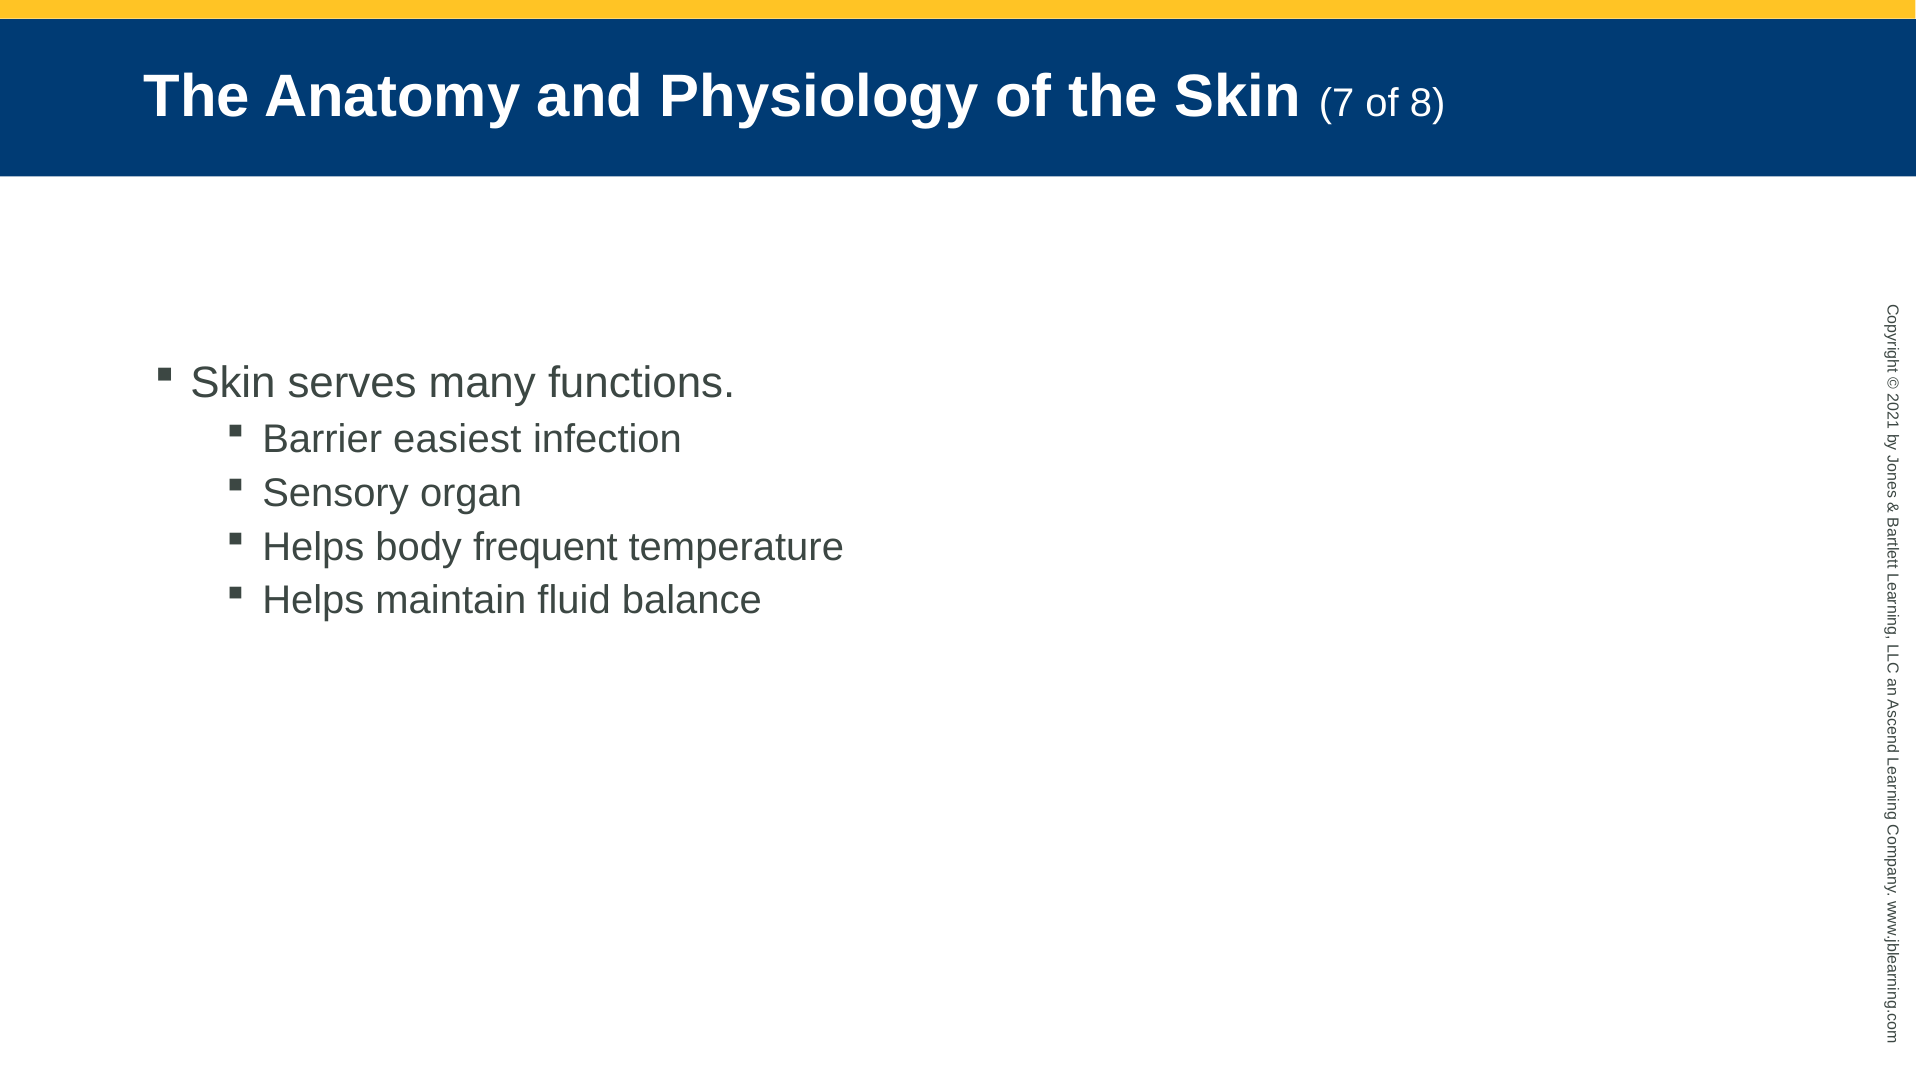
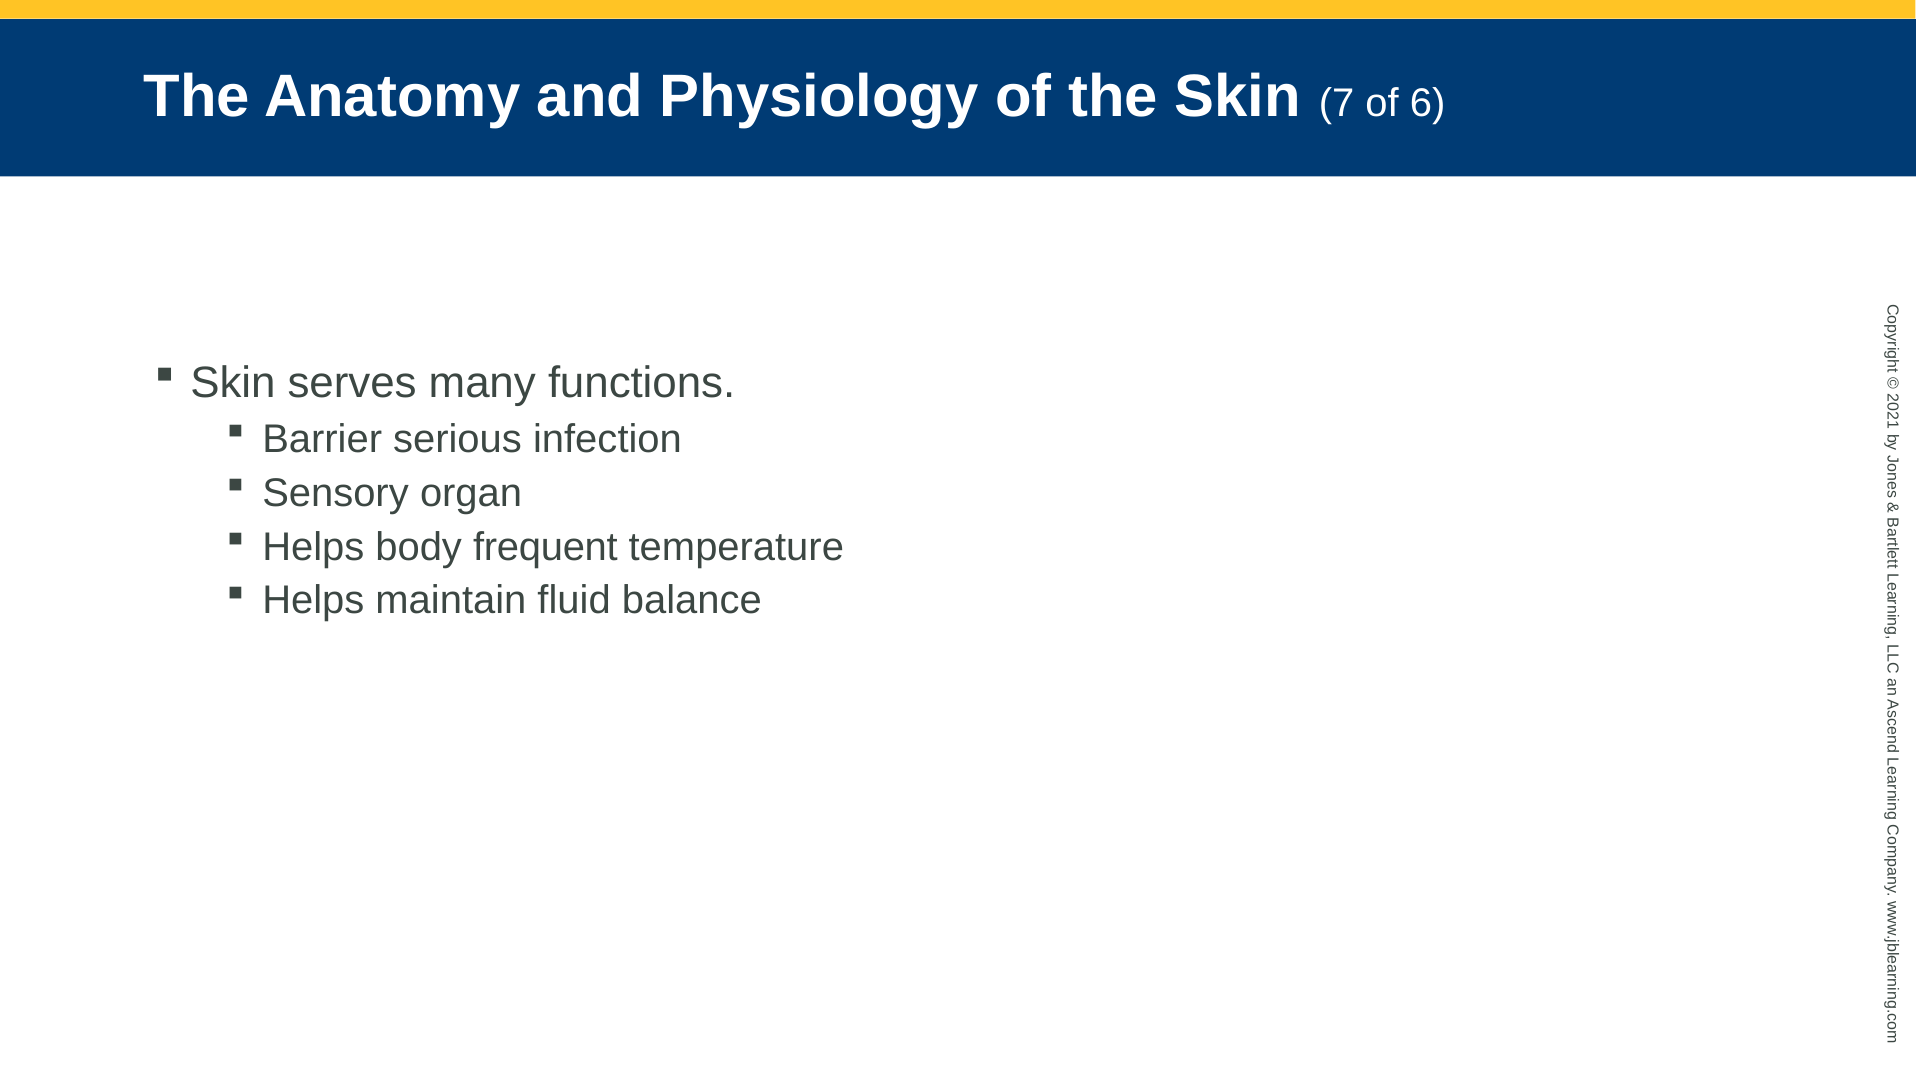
8: 8 -> 6 (1428, 103)
easiest: easiest -> serious (458, 439)
